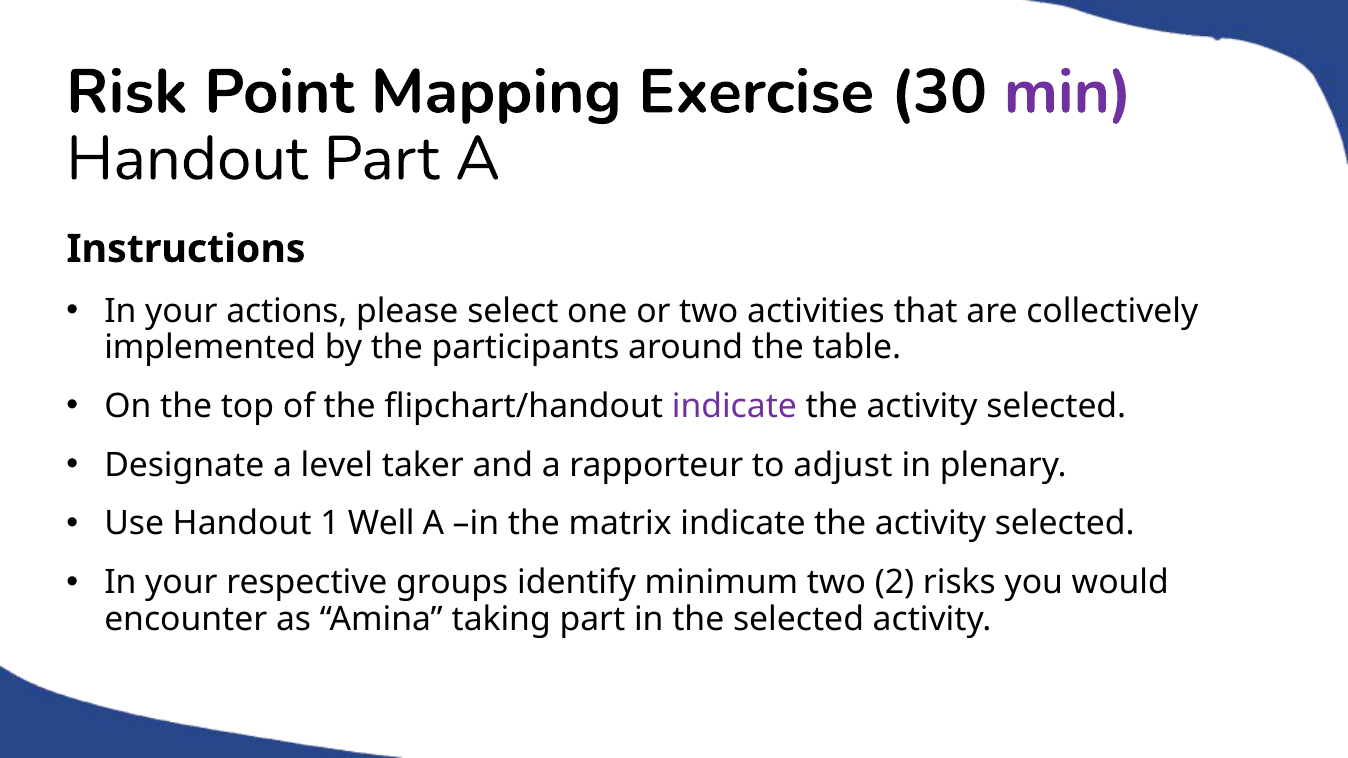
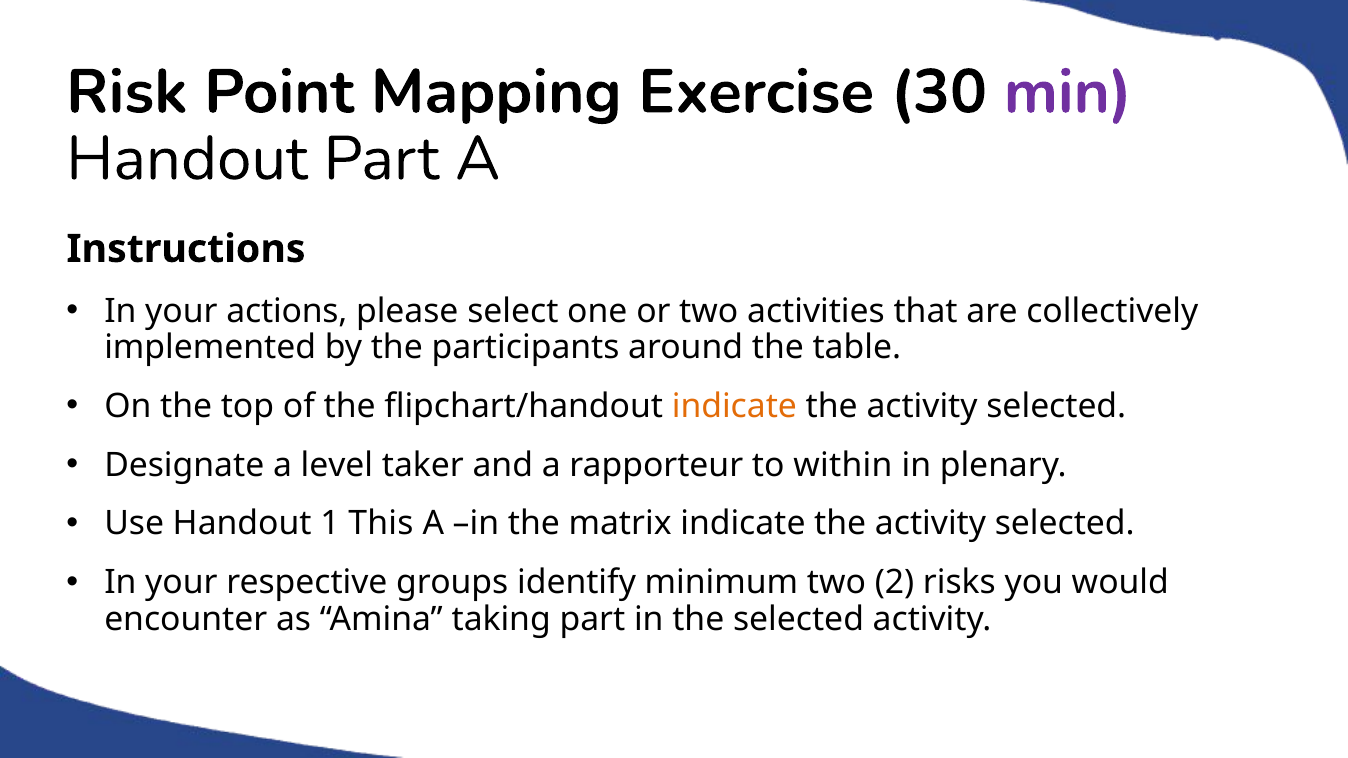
indicate colour: purple -> orange (734, 406)
adjust: adjust -> within (843, 465)
Well: Well -> This (381, 524)
